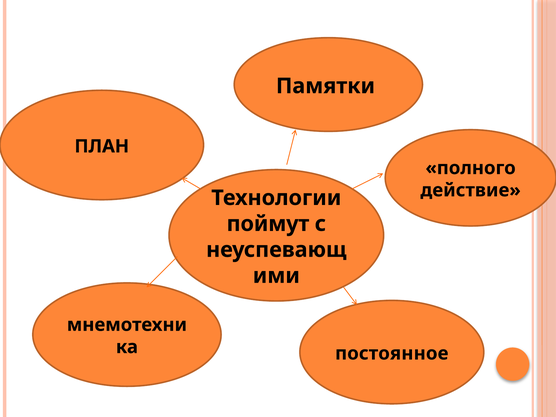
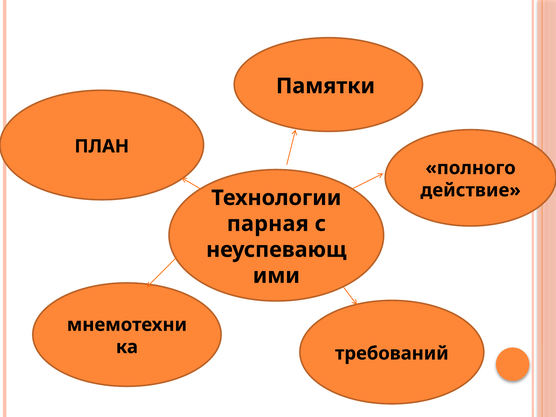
поймут: поймут -> парная (268, 224)
постоянное: постоянное -> требований (392, 353)
